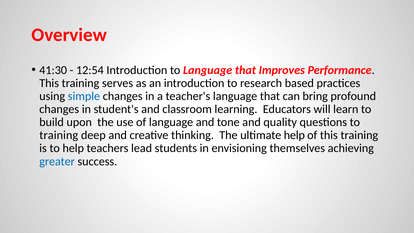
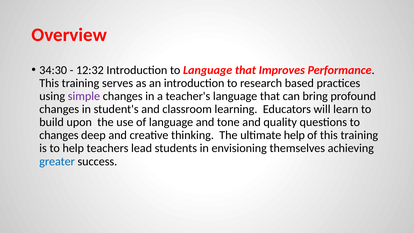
41:30: 41:30 -> 34:30 (53, 70)
12:54: 12:54 -> 12:32 (90, 70)
simple colour: blue -> purple (84, 96)
training: training -> changes (59, 135)
